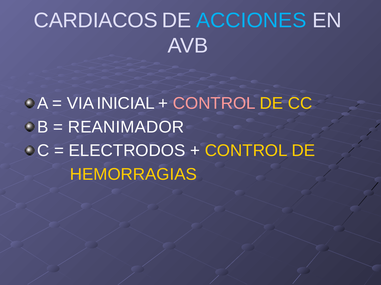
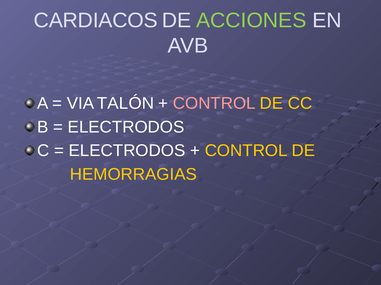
ACCIONES colour: light blue -> light green (251, 20)
INICIAL: INICIAL -> TALÓN (126, 104)
REANIMADOR: REANIMADOR -> ELECTRODOS (126, 127)
